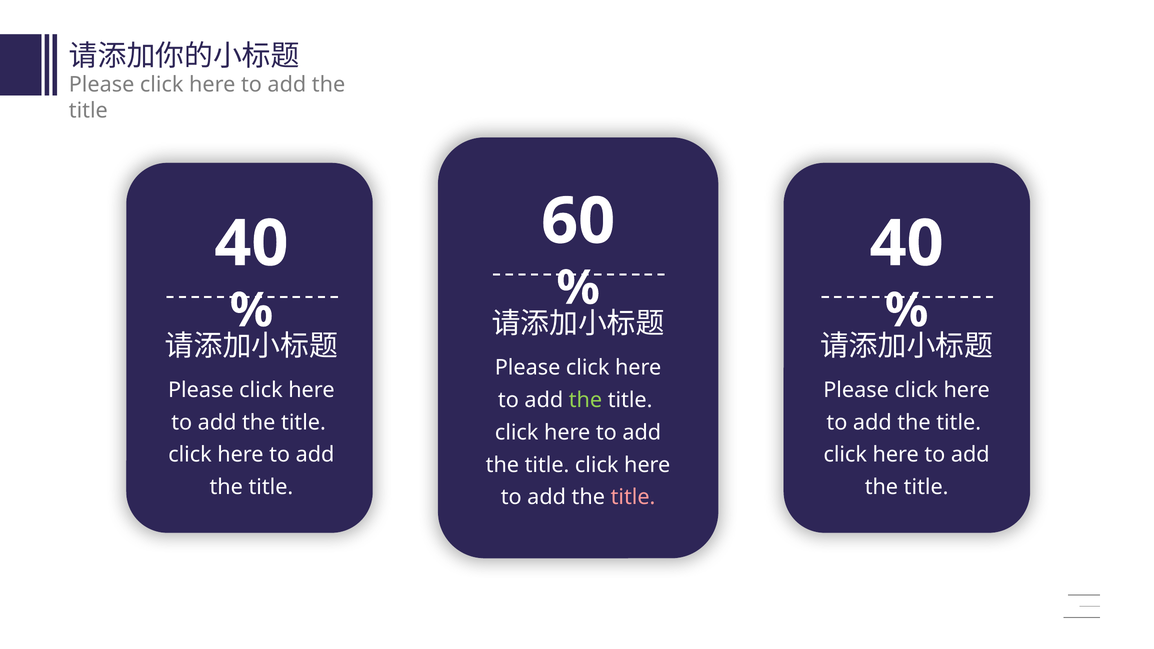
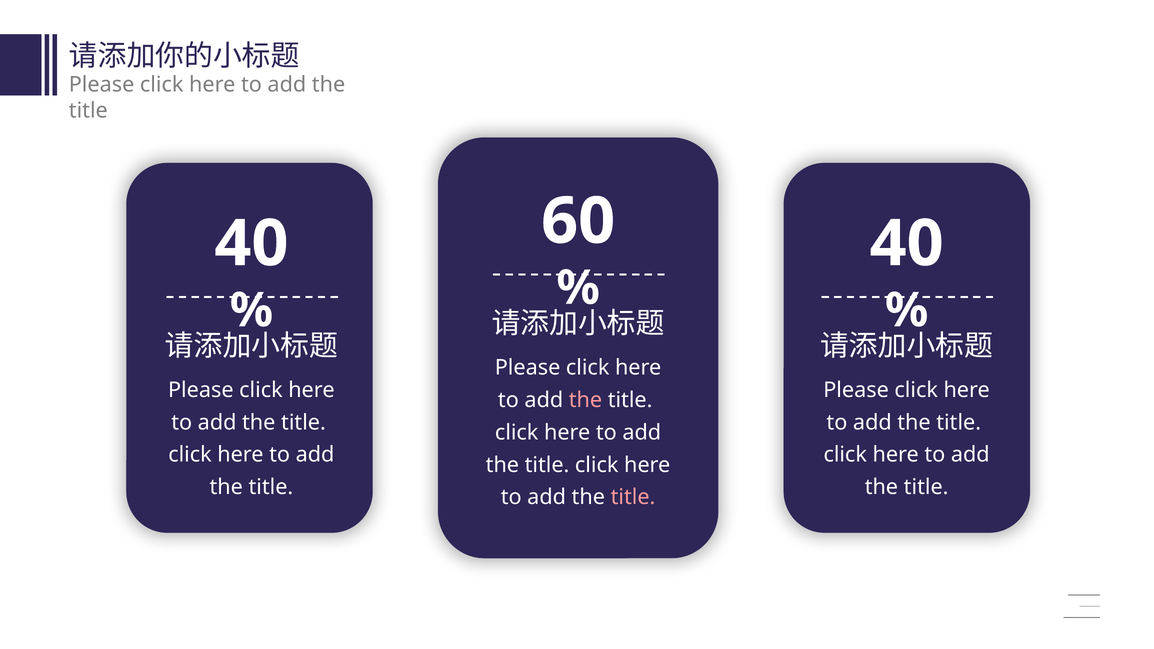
the colour: light green -> pink (585, 400)
